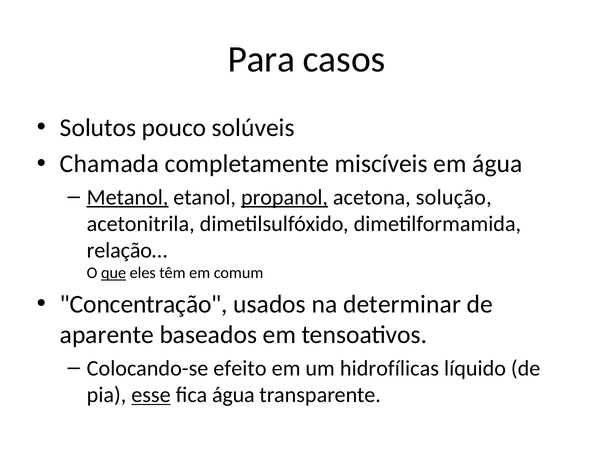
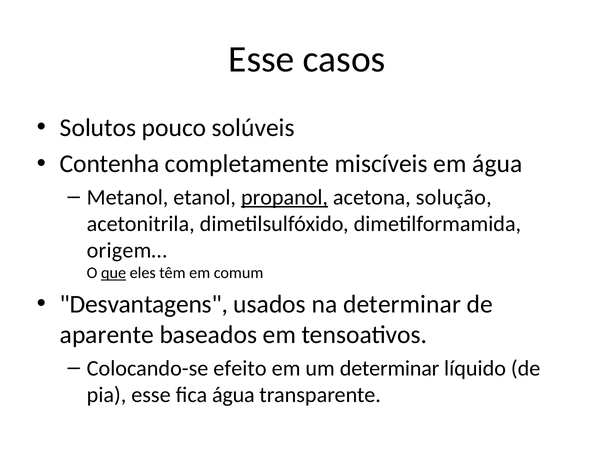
Para: Para -> Esse (261, 59)
Chamada: Chamada -> Contenha (110, 164)
Metanol underline: present -> none (128, 197)
relação…: relação… -> origem… (127, 250)
Concentração: Concentração -> Desvantagens (144, 304)
um hidrofílicas: hidrofílicas -> determinar (390, 368)
esse underline: present -> none (151, 394)
